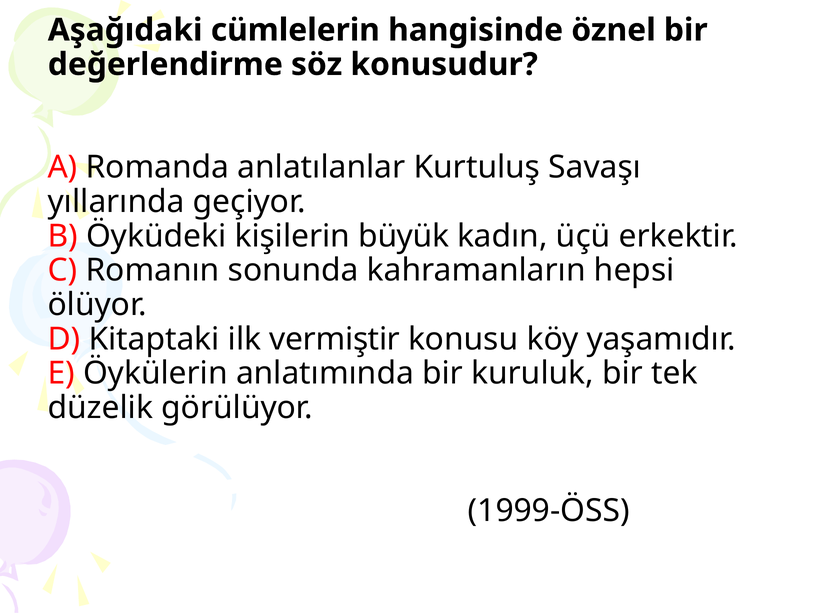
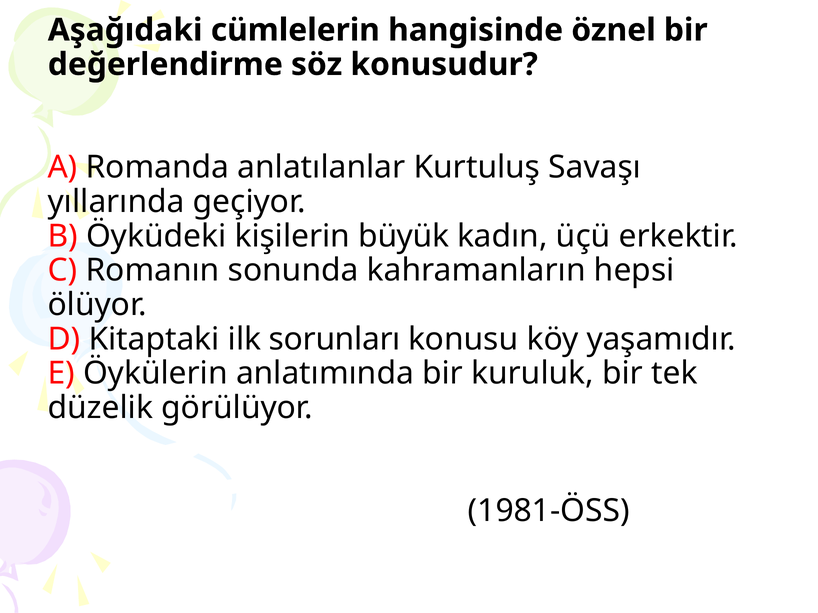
vermiştir: vermiştir -> sorunları (335, 339)
1999-ÖSS: 1999-ÖSS -> 1981-ÖSS (549, 511)
